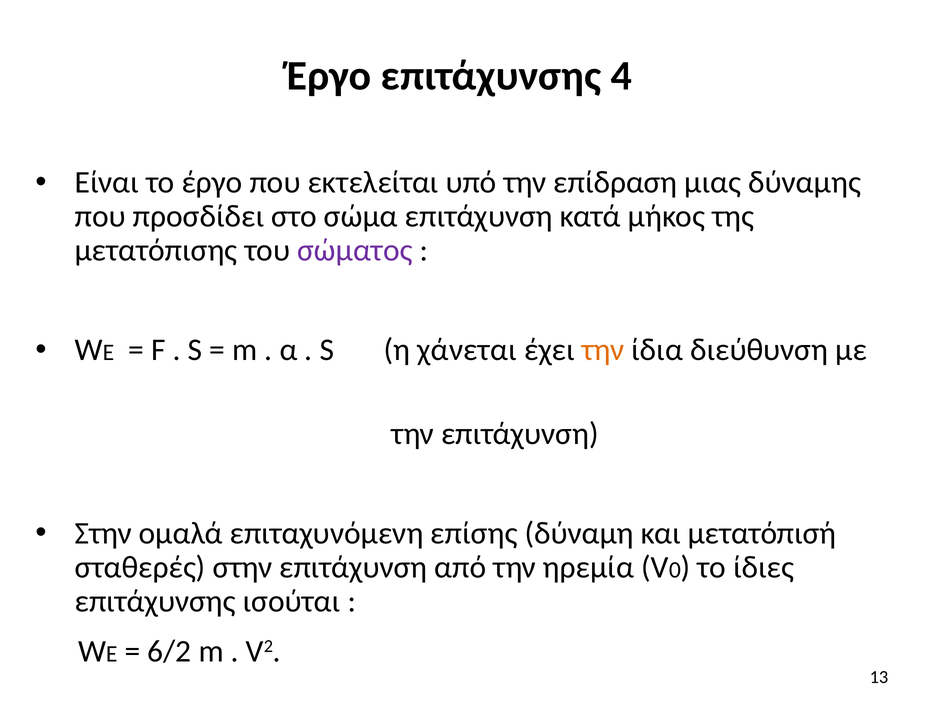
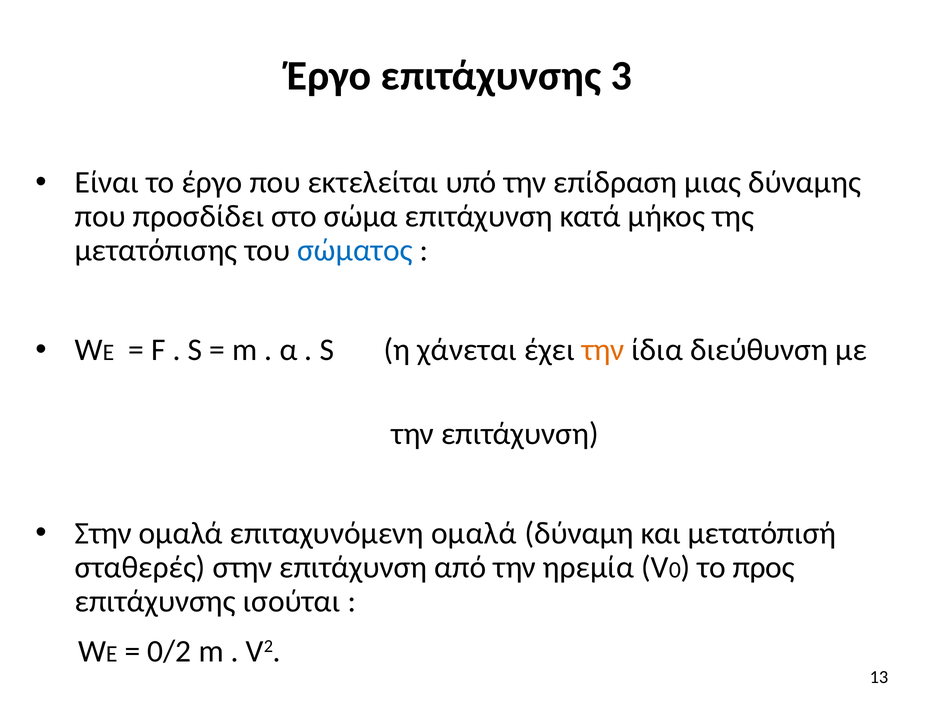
4: 4 -> 3 (621, 76)
σώματος colour: purple -> blue (355, 250)
επιταχυνόμενη επίσης: επίσης -> ομαλά (474, 533)
ίδιες: ίδιες -> προς (764, 567)
6/2: 6/2 -> 0/2 (169, 651)
